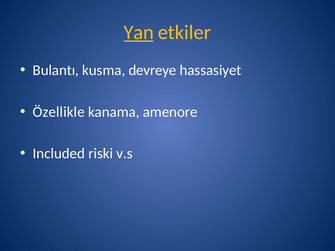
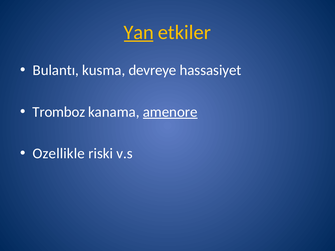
Özellikle: Özellikle -> Tromboz (59, 112)
amenore underline: none -> present (170, 112)
Included: Included -> Ozellikle (59, 154)
